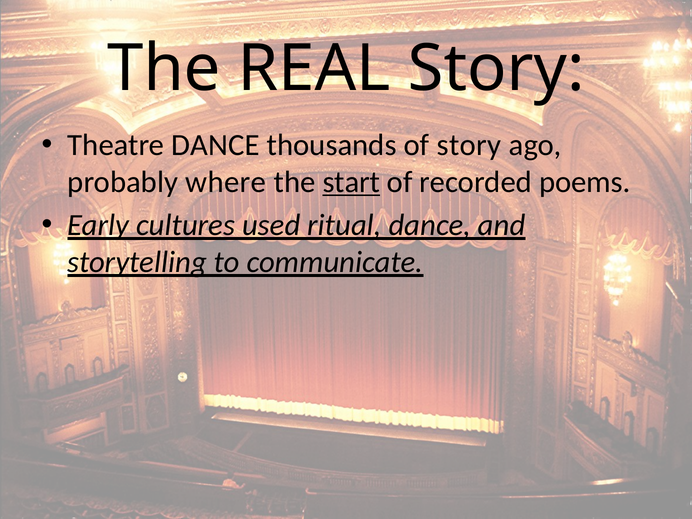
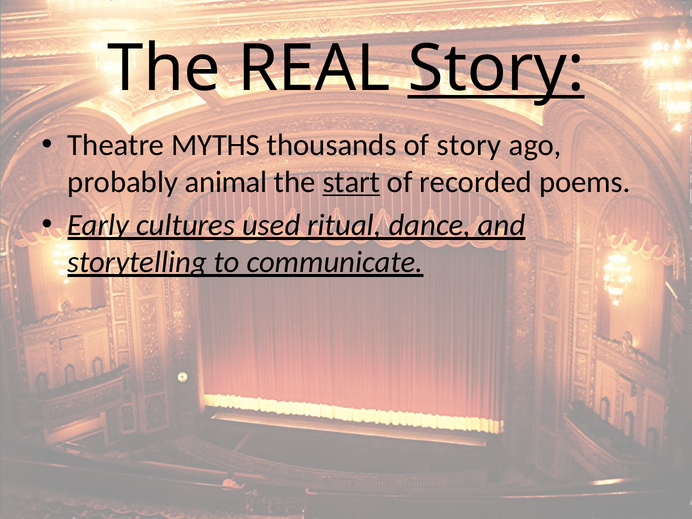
Story underline: none -> present (496, 69)
Theatre DANCE: DANCE -> MYTHS (216, 145)
where: where -> animal (226, 182)
